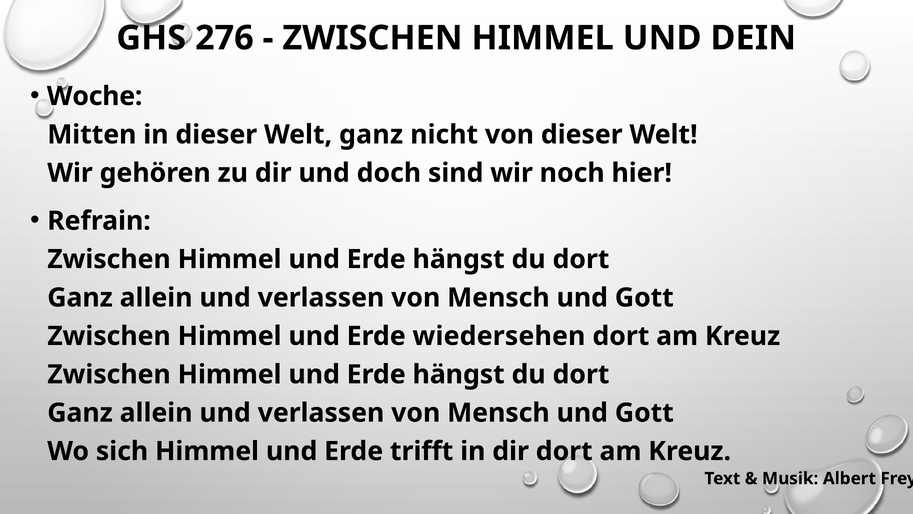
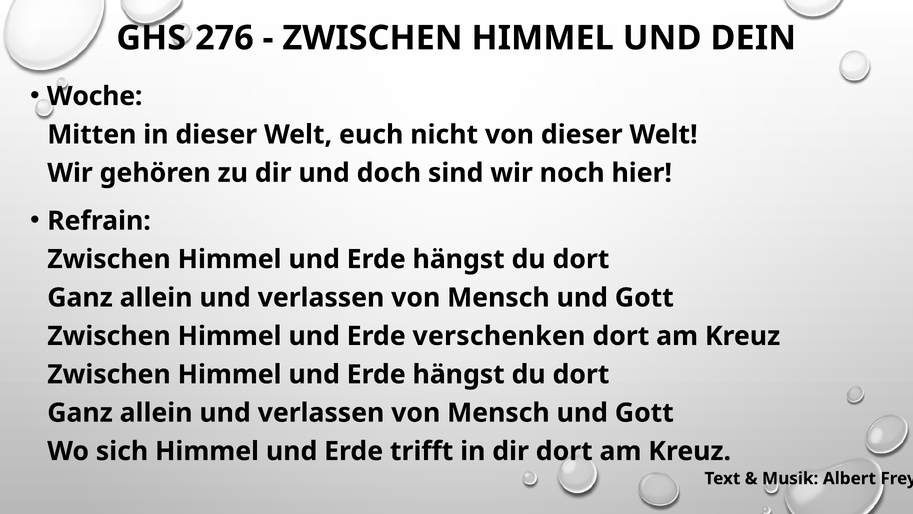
Welt ganz: ganz -> euch (371, 134)
wiedersehen: wiedersehen -> verschenken (499, 336)
